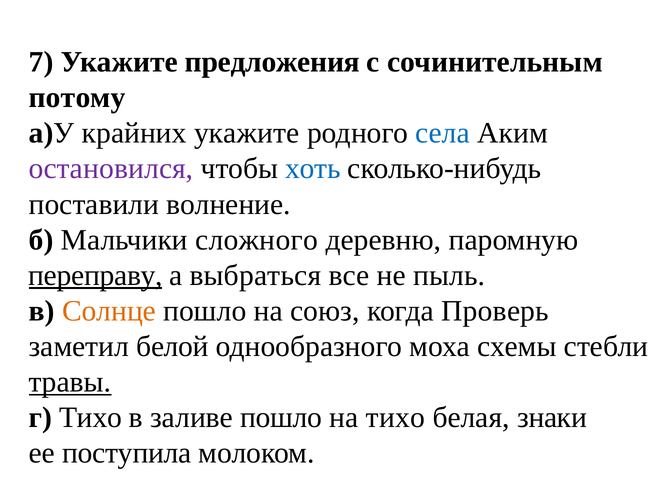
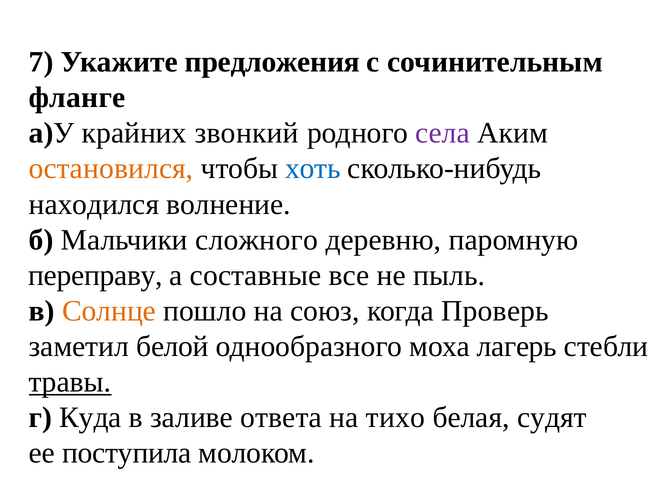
потому: потому -> фланге (77, 98)
крайних укажите: укажите -> звонкий (247, 133)
села colour: blue -> purple (443, 133)
остановился colour: purple -> orange (111, 169)
поставили: поставили -> находился (94, 204)
переправу underline: present -> none (95, 276)
выбраться: выбраться -> составные (255, 276)
схемы: схемы -> лагерь (517, 347)
г Тихо: Тихо -> Куда (90, 418)
заливе пошло: пошло -> ответа (281, 418)
знаки: знаки -> судят (552, 418)
